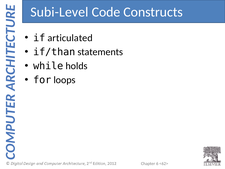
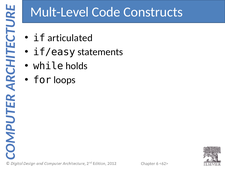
Subi-Level: Subi-Level -> Mult-Level (60, 12)
if/than: if/than -> if/easy (54, 52)
